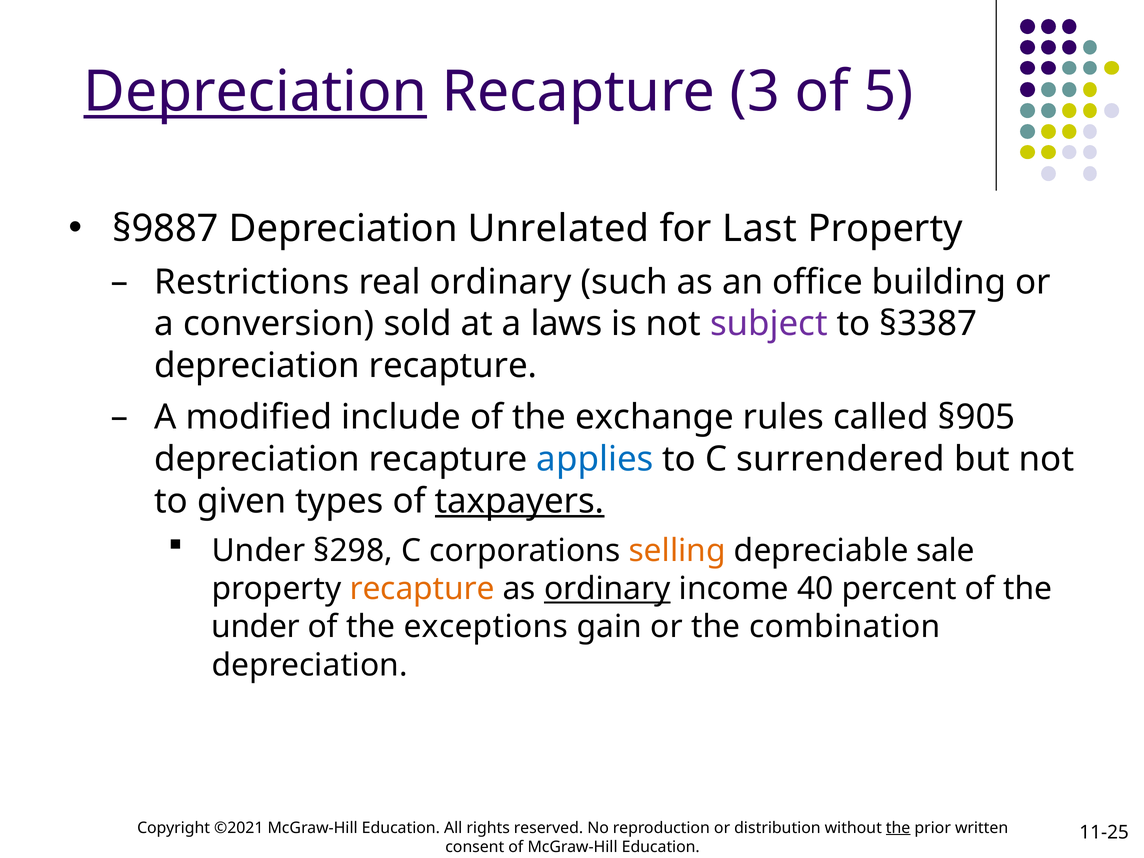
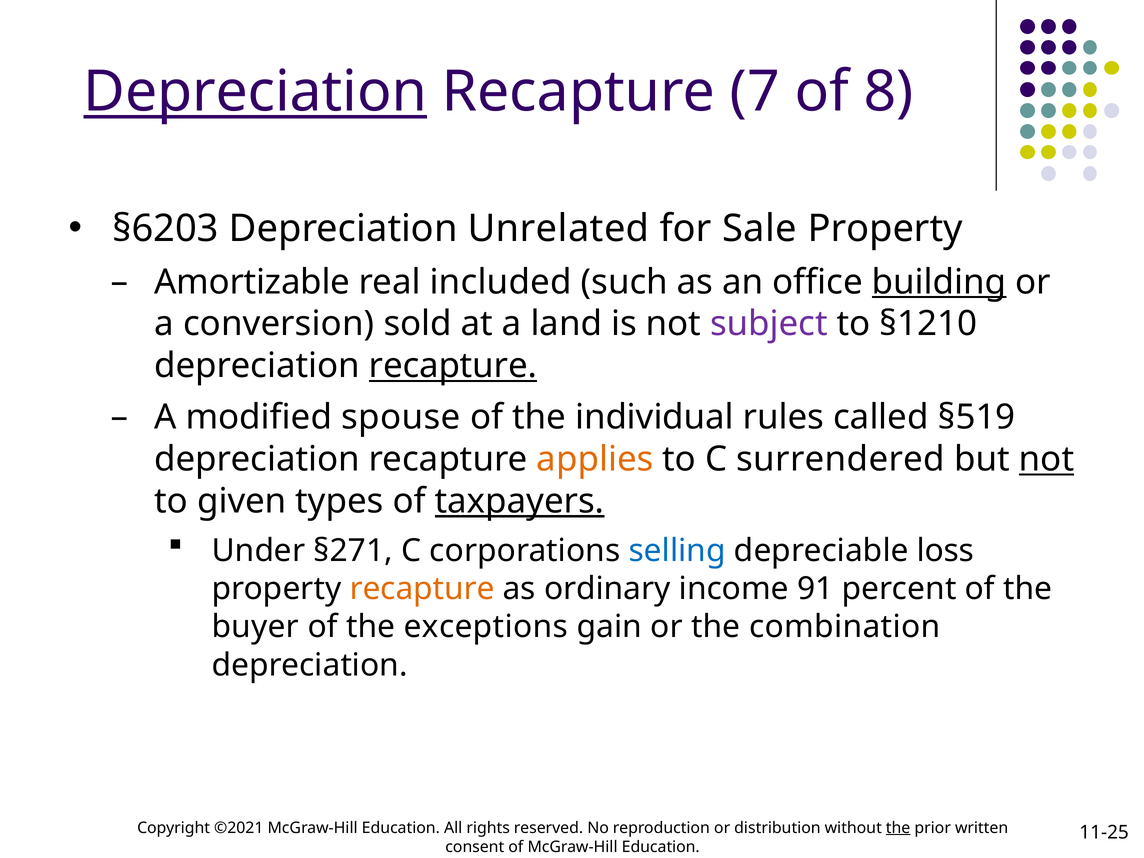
3: 3 -> 7 (755, 92)
5: 5 -> 8 (889, 92)
§9887: §9887 -> §6203 (165, 229)
Last: Last -> Sale (760, 229)
Restrictions: Restrictions -> Amortizable (252, 282)
real ordinary: ordinary -> included (501, 282)
building underline: none -> present (939, 282)
laws: laws -> land (566, 324)
§3387: §3387 -> §1210 (928, 324)
recapture underline: none -> present (453, 366)
include: include -> spouse (401, 417)
exchange: exchange -> individual (655, 417)
§905: §905 -> §519 (977, 417)
applies colour: blue -> orange (595, 459)
not underline: none -> present (1046, 459)
§298: §298 -> §271 (353, 551)
selling colour: orange -> blue (677, 551)
sale: sale -> loss (945, 551)
ordinary underline: present -> none (607, 589)
40: 40 -> 91 (815, 589)
under: under -> buyer (255, 627)
